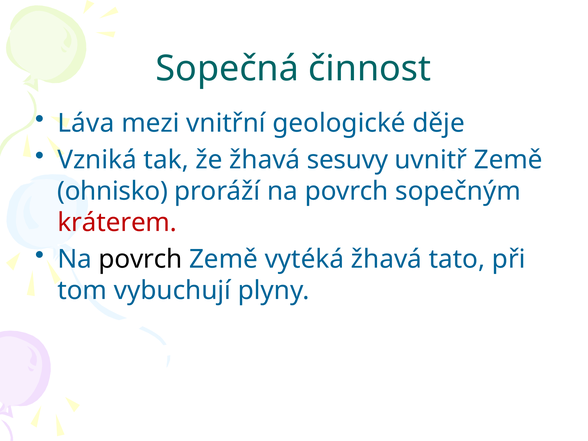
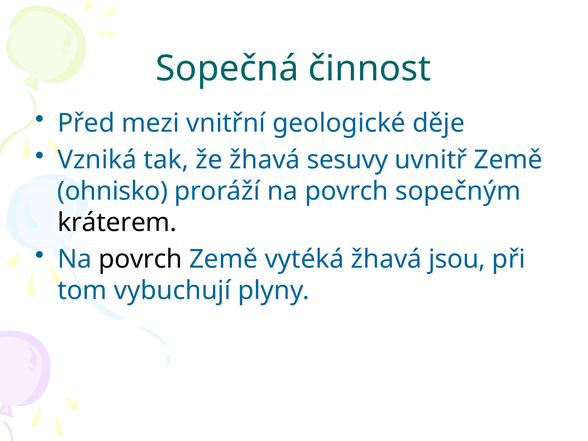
Láva: Láva -> Před (86, 123)
kráterem colour: red -> black (117, 223)
tato: tato -> jsou (457, 259)
